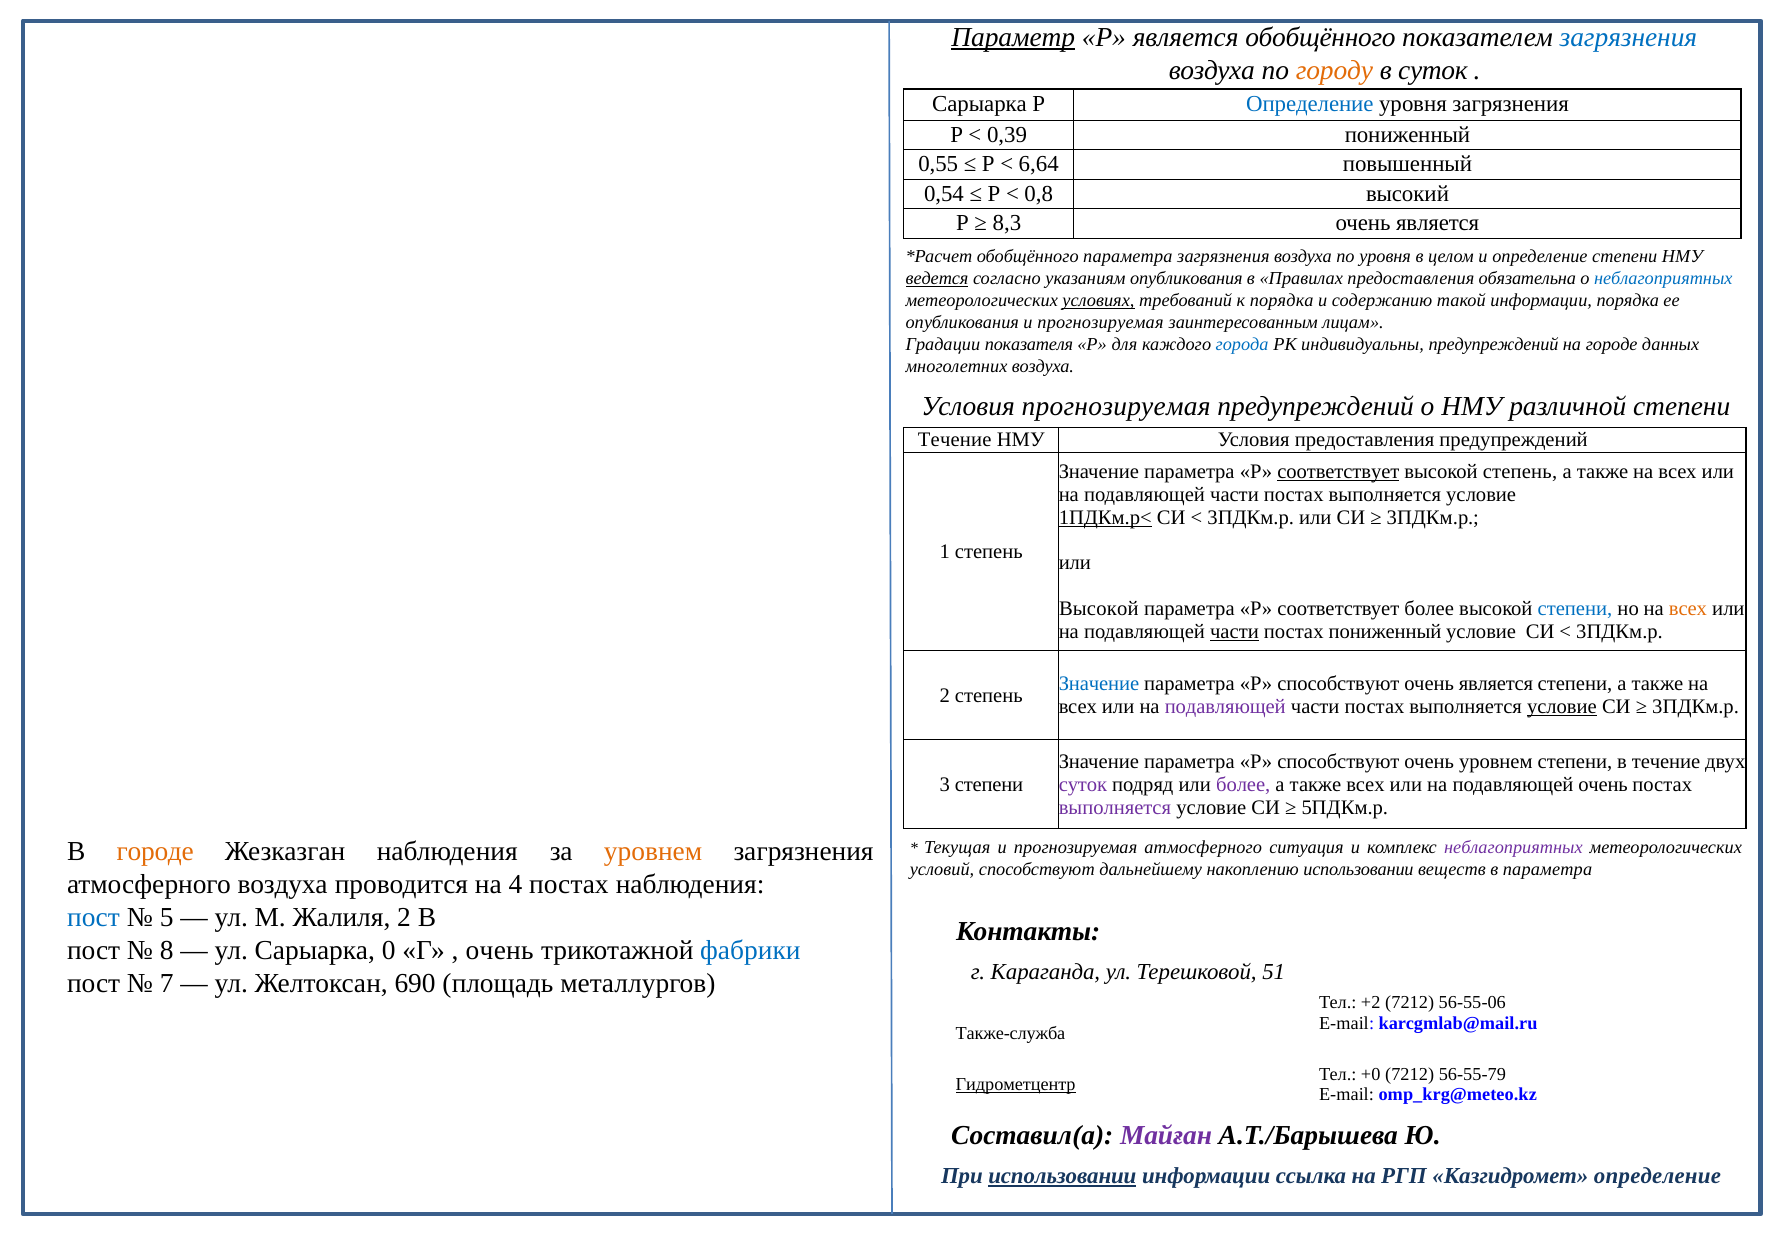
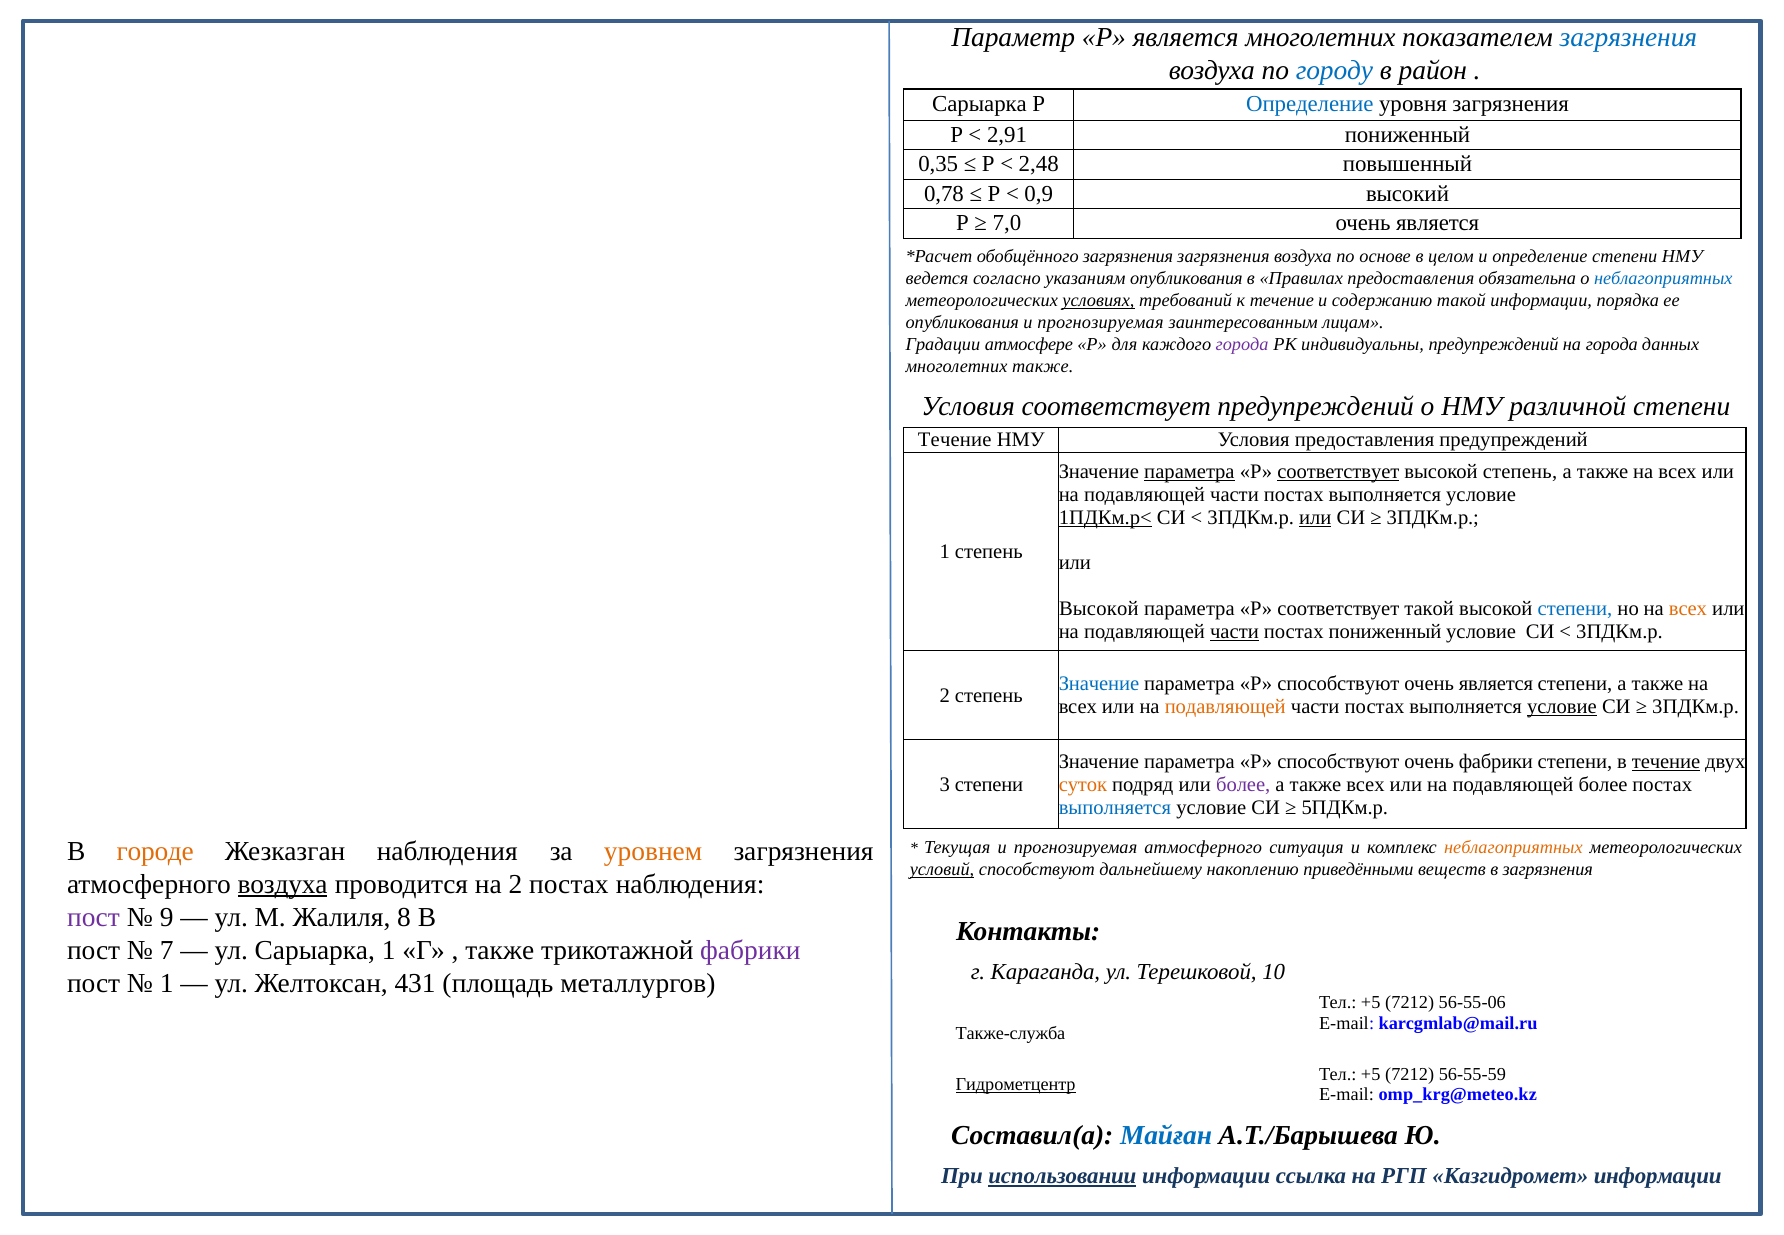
Параметр underline: present -> none (1013, 38)
является обобщённого: обобщённого -> многолетних (1320, 38)
городу colour: orange -> blue (1334, 70)
в суток: суток -> район (1433, 70)
0,39: 0,39 -> 2,91 (1007, 135)
0,55: 0,55 -> 0,35 (938, 164)
6,64: 6,64 -> 2,48 (1039, 164)
0,54: 0,54 -> 0,78 (944, 194)
0,8: 0,8 -> 0,9 (1039, 194)
8,3: 8,3 -> 7,0 (1007, 223)
обобщённого параметра: параметра -> загрязнения (1128, 257)
по уровня: уровня -> основе (1385, 257)
ведется underline: present -> none (937, 279)
к порядка: порядка -> течение (1282, 300)
показателя: показателя -> атмосфере (1029, 344)
города colour: blue -> purple (1242, 344)
на городе: городе -> города (1612, 344)
многолетних воздуха: воздуха -> также (1043, 366)
Условия прогнозируемая: прогнозируемая -> соответствует (1116, 406)
параметра underline: none -> present (1189, 472)
или underline: none -> present (1315, 517)
соответствует более: более -> такой (1429, 609)
подавляющей colour: purple -> orange (1225, 707)
очень уровнем: уровнем -> фабрики (1496, 762)
течение underline: none -> present (1666, 762)
суток colour: purple -> orange (1083, 785)
подавляющей очень: очень -> более (1603, 785)
выполняется colour: purple -> blue (1115, 807)
неблагоприятных colour: purple -> orange (1513, 848)
условий underline: none -> present (942, 870)
накоплению использовании: использовании -> приведёнными (1358, 870)
в параметра: параметра -> загрязнения (1548, 870)
воздуха underline: none -> present (283, 884)
на 4: 4 -> 2 (515, 884)
пост colour: blue -> purple (94, 917)
5: 5 -> 9 (167, 917)
Жалиля 2: 2 -> 8 (404, 917)
8: 8 -> 7 (167, 950)
Сарыарка 0: 0 -> 1 (389, 950)
очень: очень -> также (500, 950)
фабрики colour: blue -> purple (750, 950)
51: 51 -> 10 (1274, 972)
7: 7 -> 1 (167, 983)
690: 690 -> 431 (415, 983)
+2: +2 -> +5 (1371, 1003)
+0: +0 -> +5 (1371, 1074)
56-55-79: 56-55-79 -> 56-55-59 (1472, 1074)
Майған colour: purple -> blue (1166, 1136)
Казгидромет определение: определение -> информации (1658, 1176)
